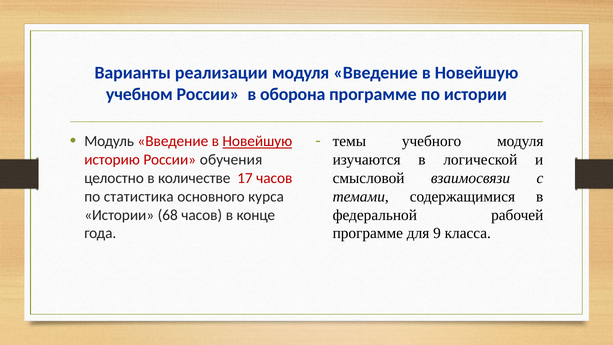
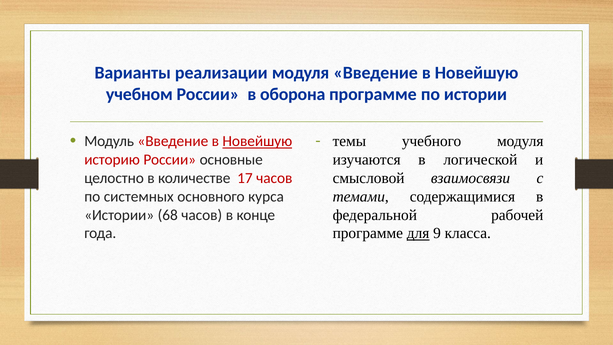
обучения: обучения -> основные (231, 160)
статистика: статистика -> системных (139, 196)
для underline: none -> present (418, 233)
